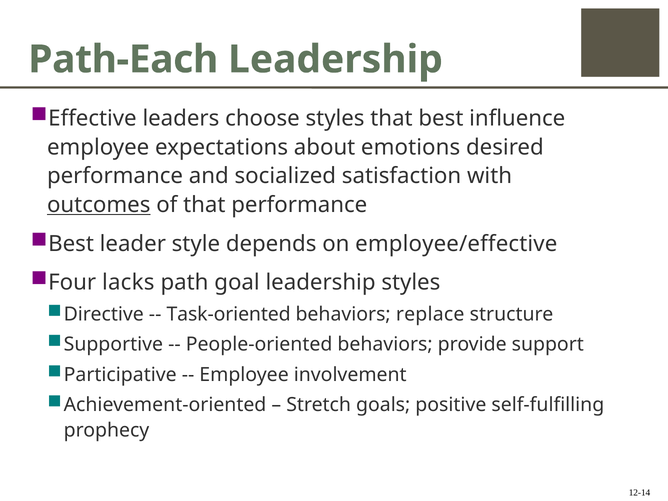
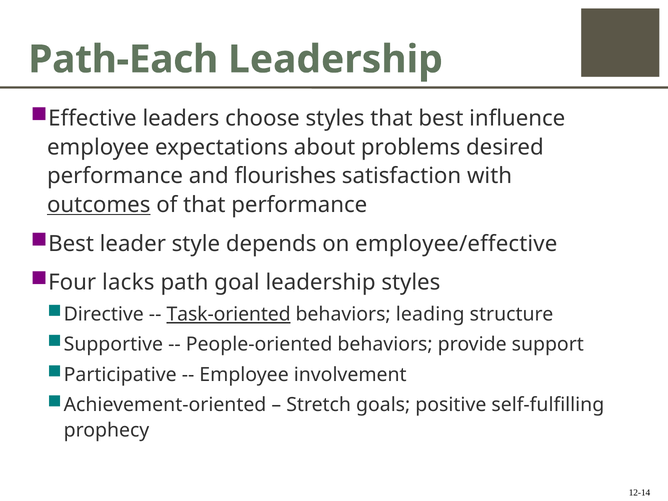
emotions: emotions -> problems (411, 147)
socialized: socialized -> flourishes (285, 176)
Task-oriented underline: none -> present (229, 314)
replace: replace -> leading (430, 314)
